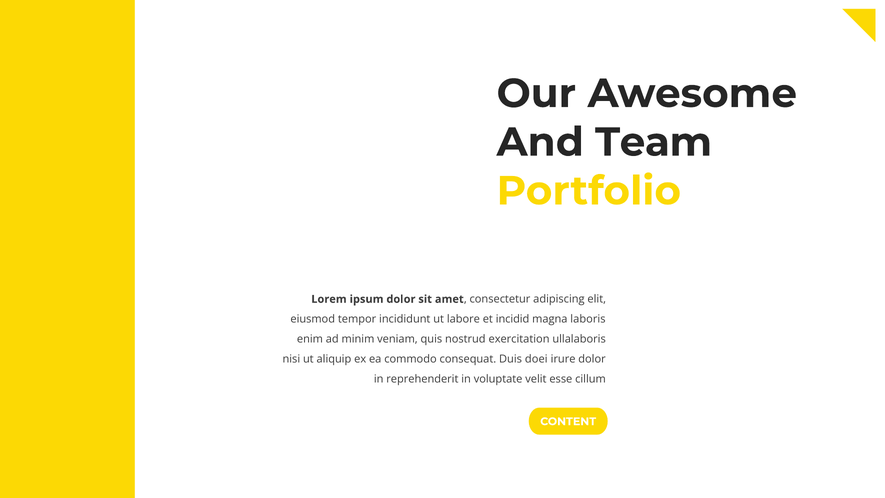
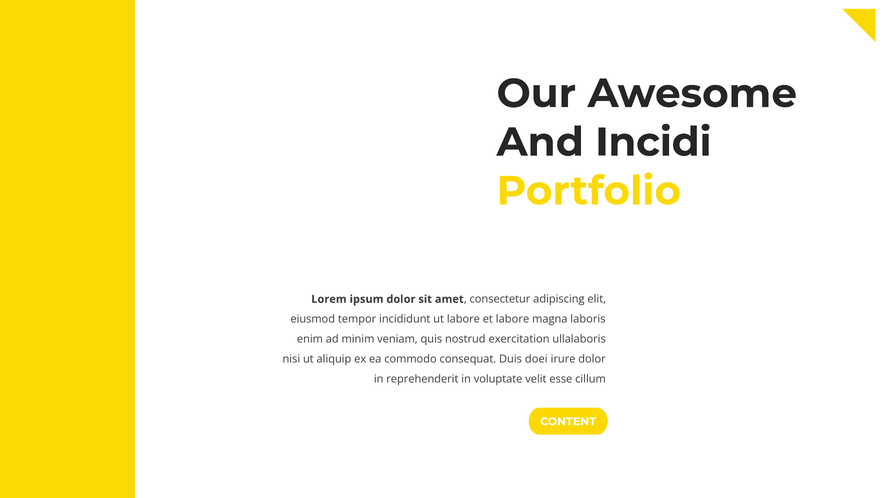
Team: Team -> Incidi (653, 142)
et incidid: incidid -> labore (513, 319)
